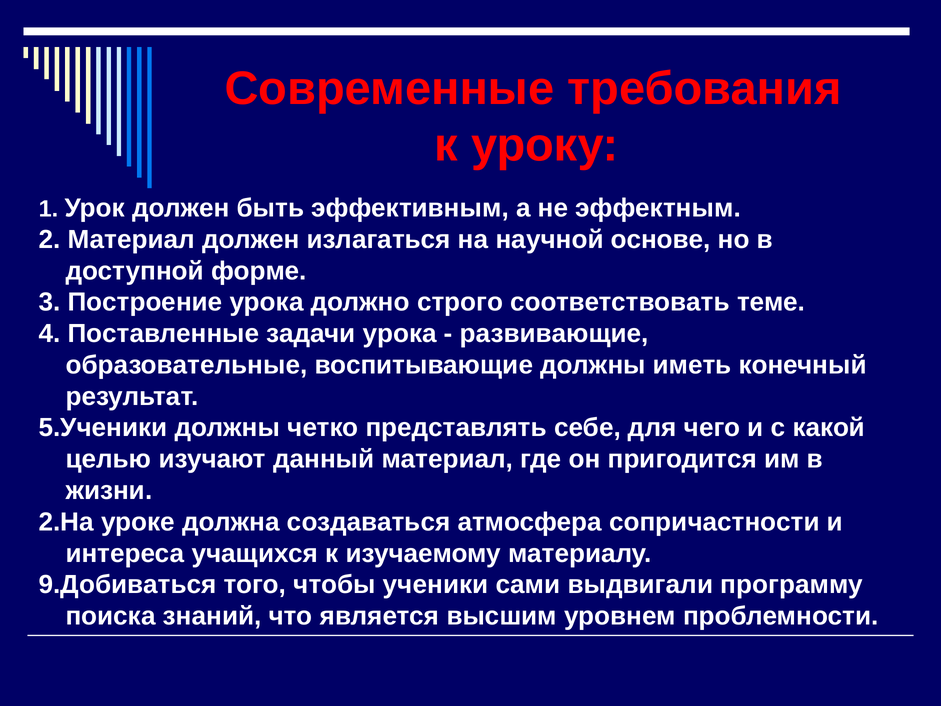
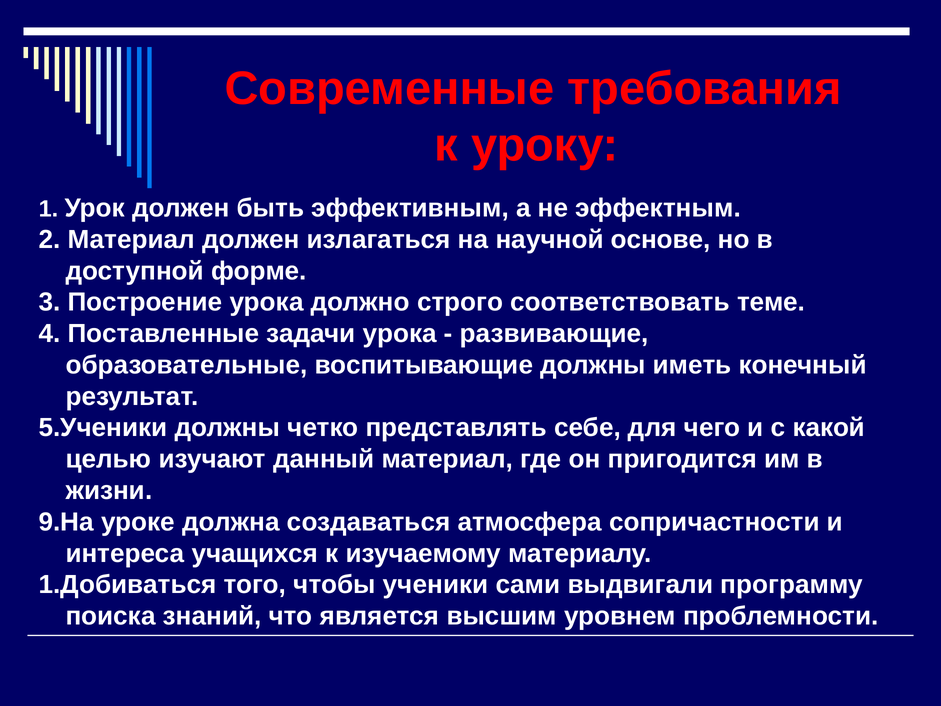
2.На: 2.На -> 9.На (66, 522)
9.Добиваться: 9.Добиваться -> 1.Добиваться (128, 585)
